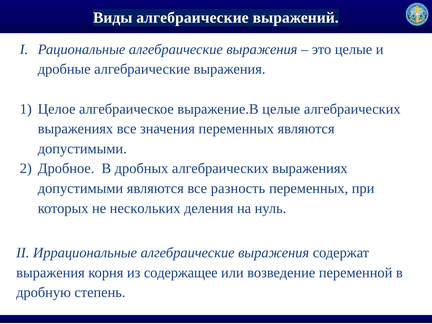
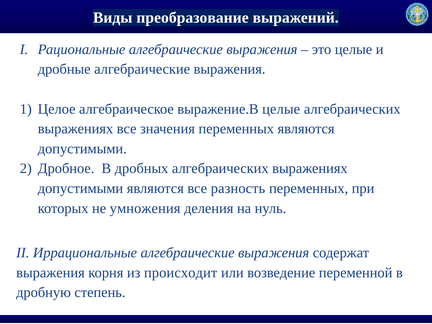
Виды алгебраические: алгебраические -> преобразование (193, 18)
нескольких: нескольких -> умножения (145, 208)
содержащее: содержащее -> происходит (181, 273)
